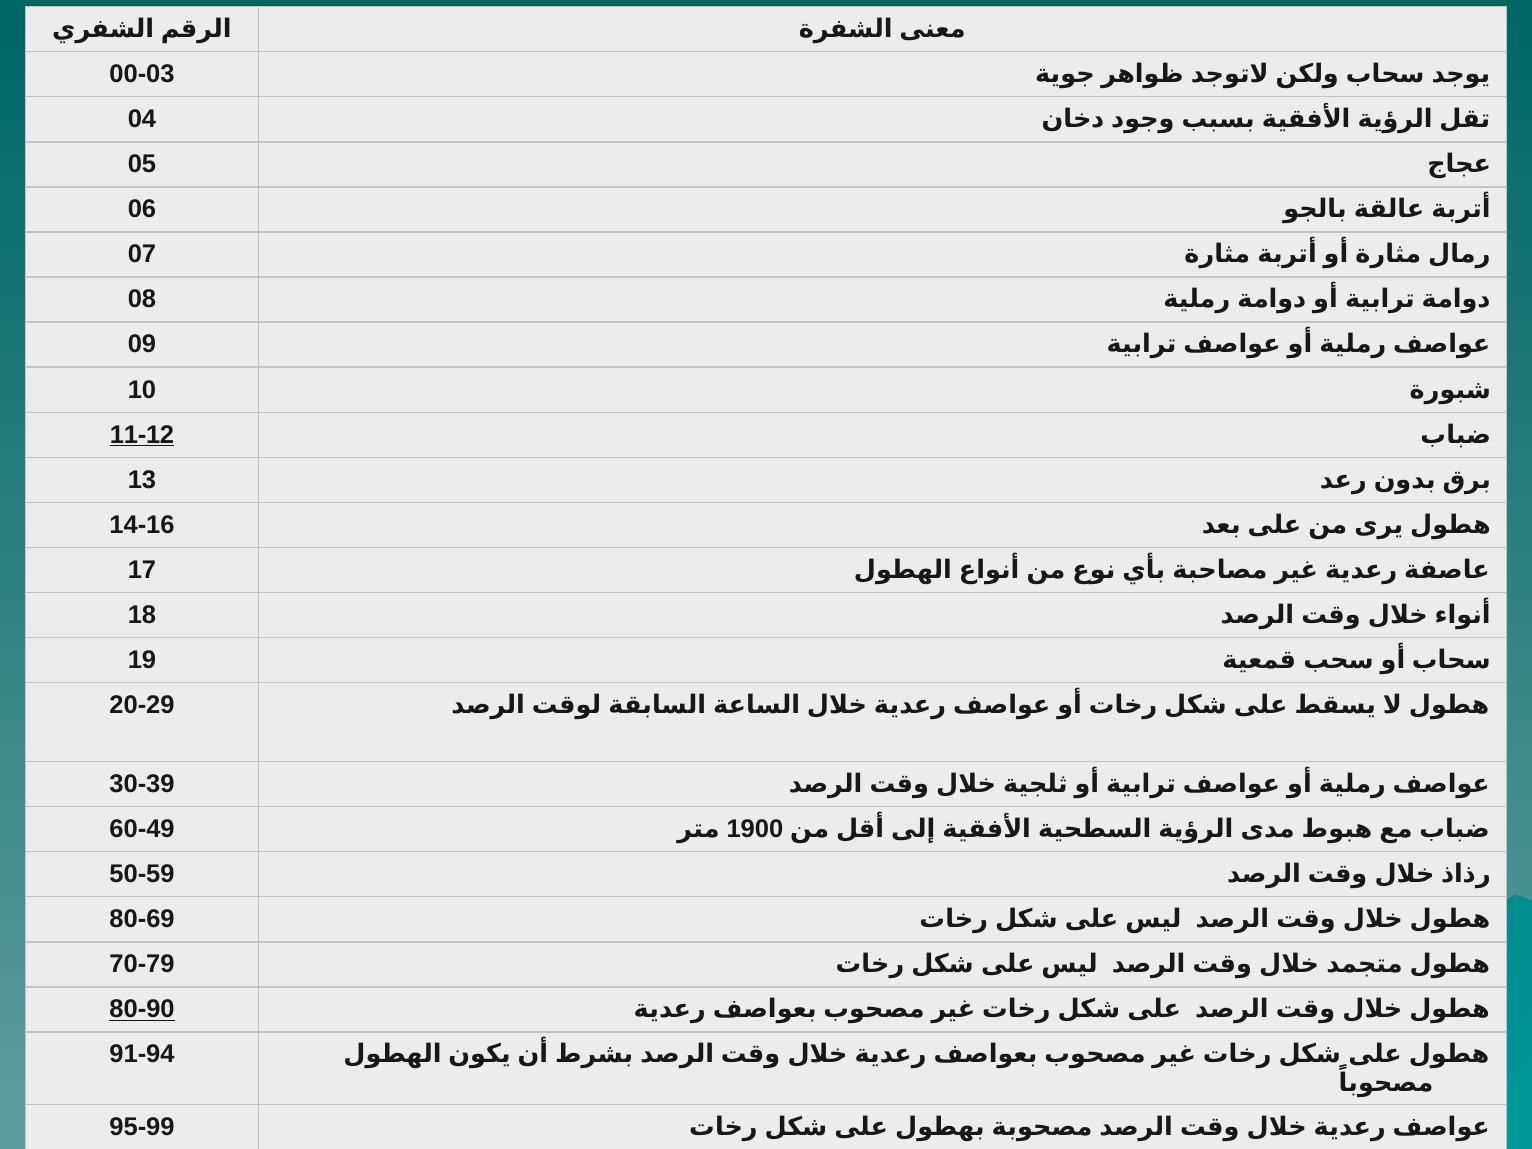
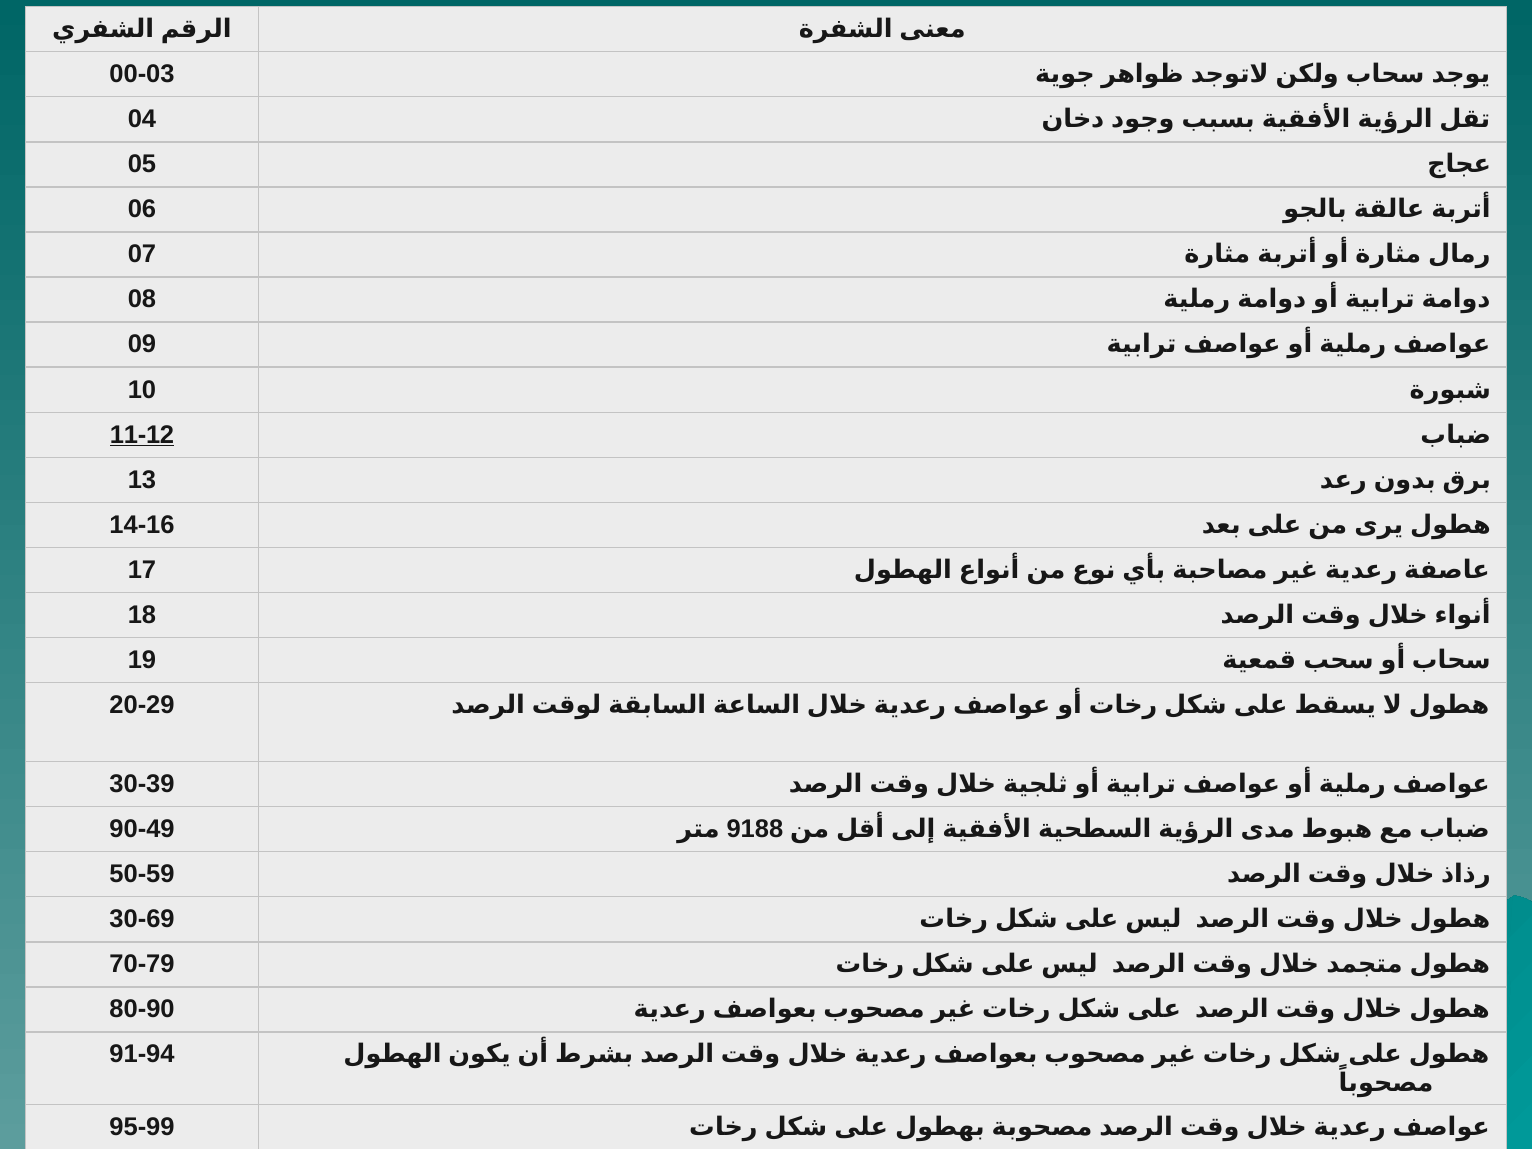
60-49: 60-49 -> 90-49 (142, 829)
1900: 1900 -> 9188 (755, 829)
80-69: 80-69 -> 30-69 (142, 919)
80-90 underline: present -> none (142, 1009)
